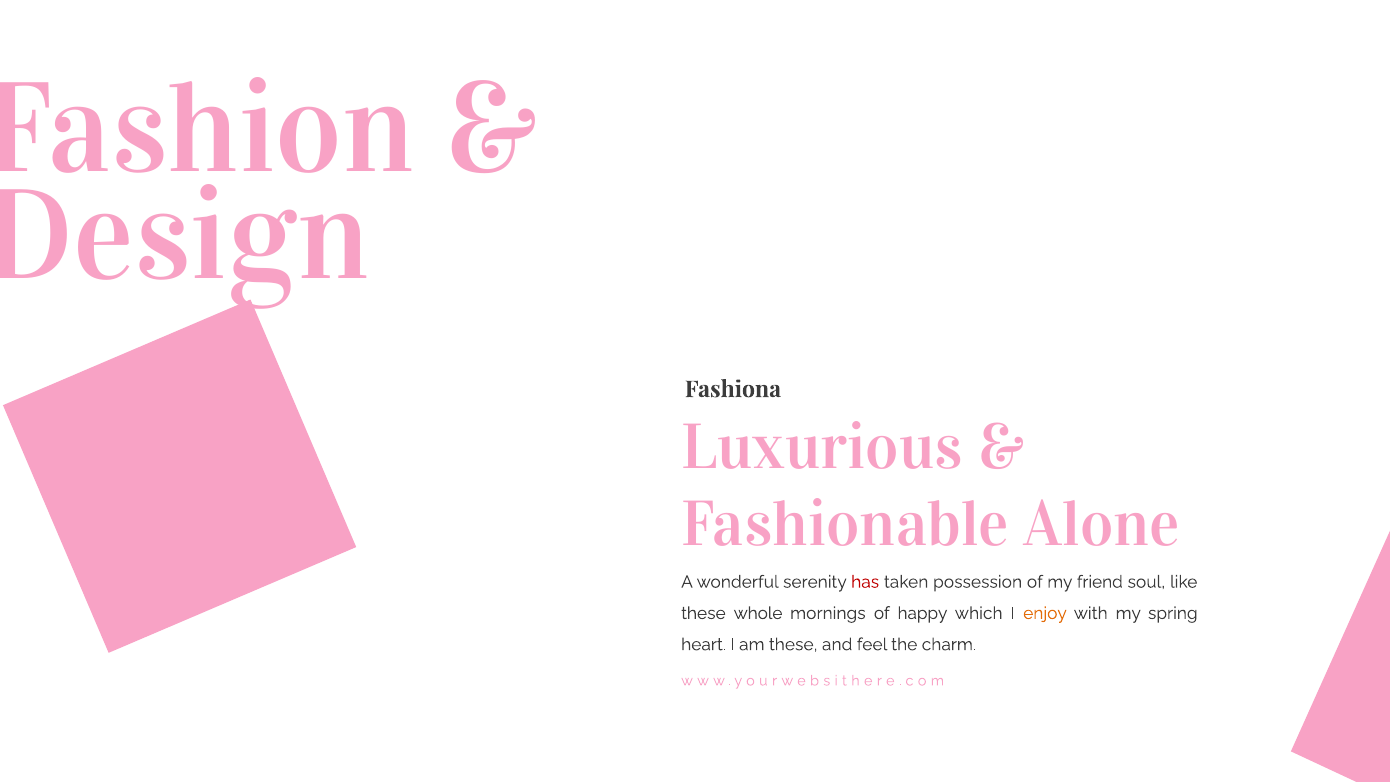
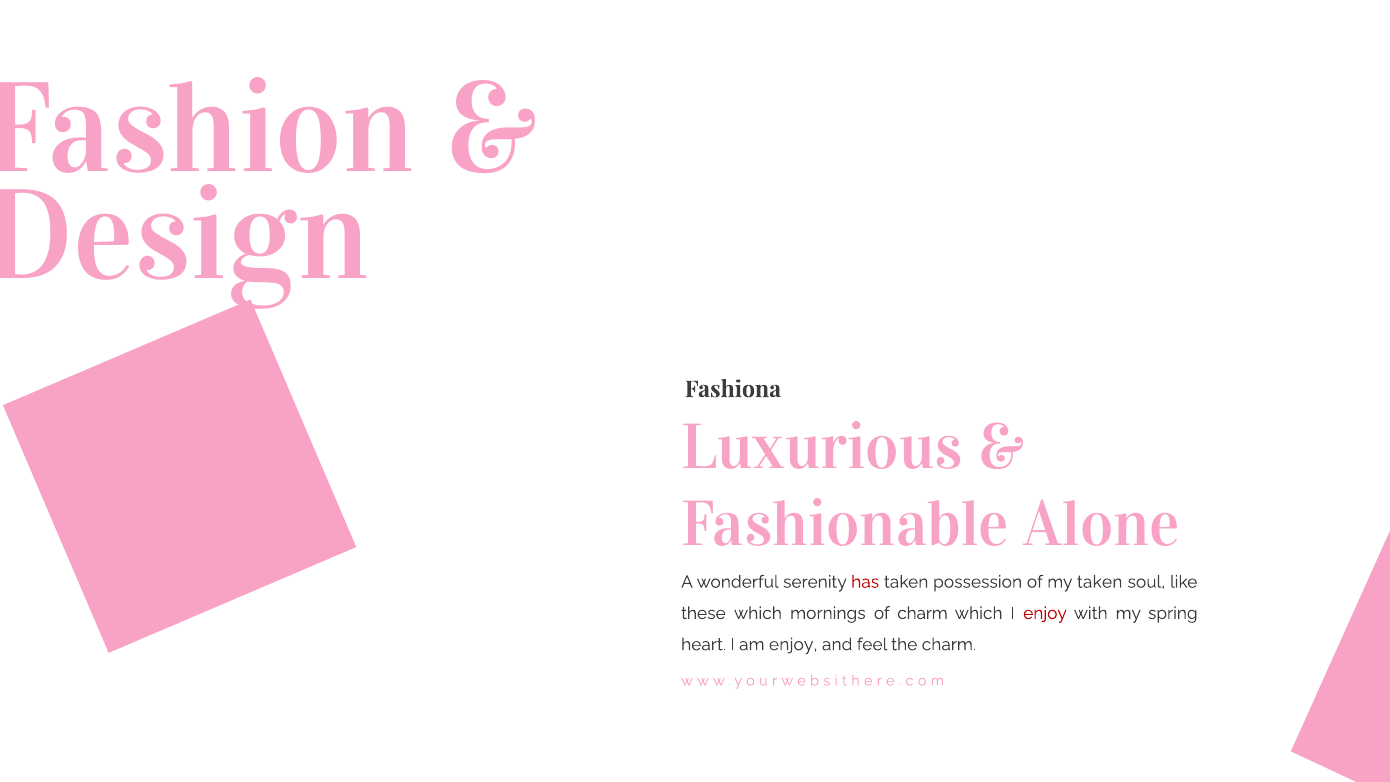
my friend: friend -> taken (1100, 582)
these whole: whole -> which (758, 613)
of happy: happy -> charm (922, 613)
enjoy colour: orange -> red (1045, 613)
am these: these -> enjoy (793, 644)
